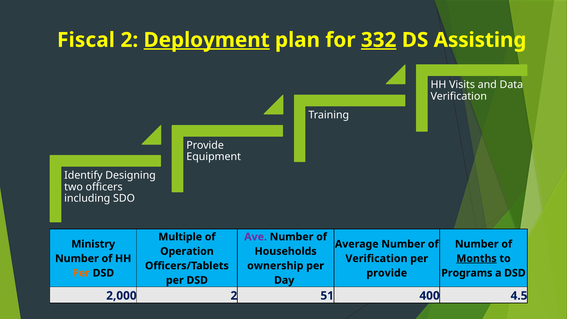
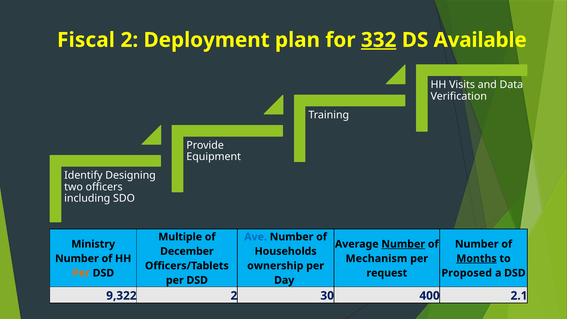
Deployment underline: present -> none (207, 40)
Assisting: Assisting -> Available (480, 40)
Ave colour: purple -> blue (256, 237)
Number underline: none -> present (403, 244)
Operation: Operation -> December (187, 251)
Verification: Verification -> Mechanism (376, 258)
provide: provide -> request (387, 273)
Programs: Programs -> Proposed (467, 273)
2,000: 2,000 -> 9,322 (121, 296)
51: 51 -> 30 (327, 296)
4.5: 4.5 -> 2.1 (519, 296)
